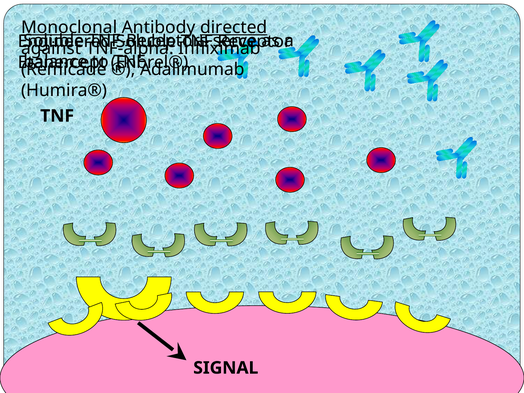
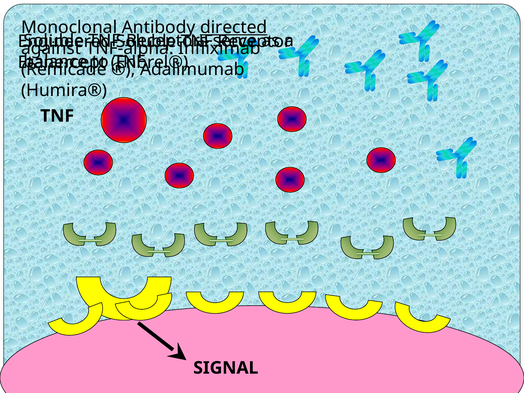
Monoclonal underline: present -> none (69, 27)
